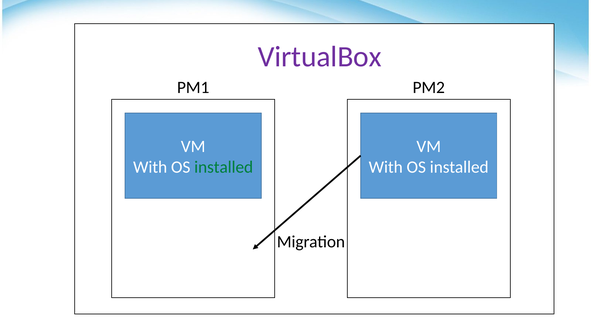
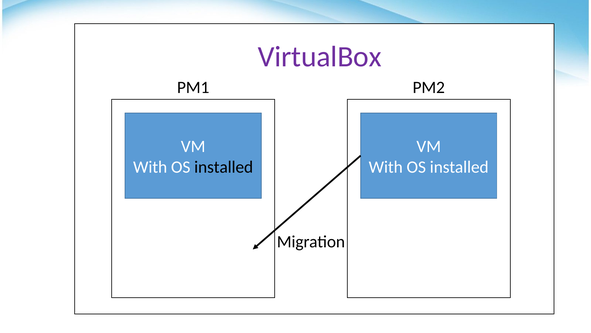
installed colour: green -> black (224, 167)
